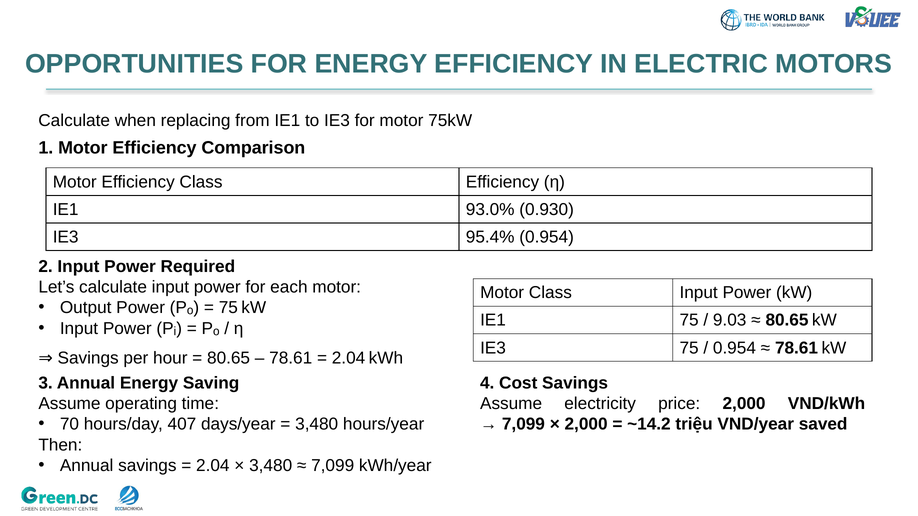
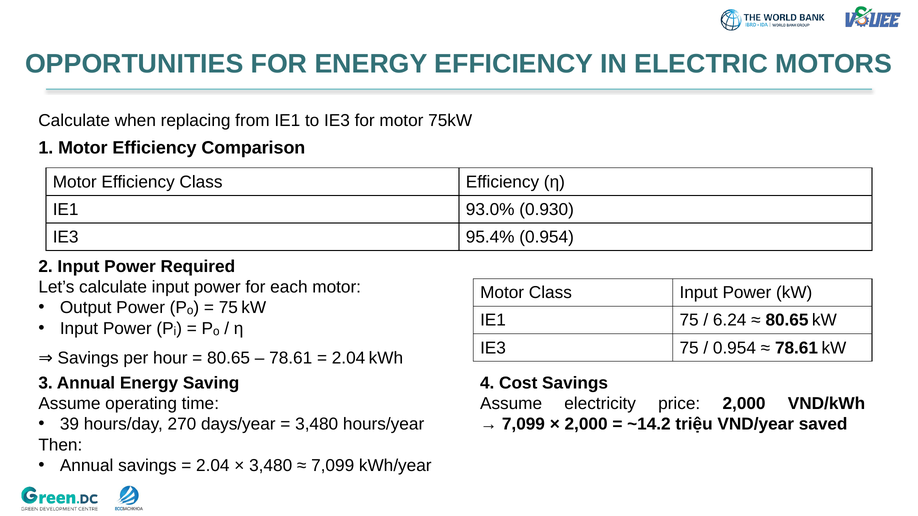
9.03: 9.03 -> 6.24 (730, 321)
70: 70 -> 39 (69, 425)
407: 407 -> 270 (182, 425)
